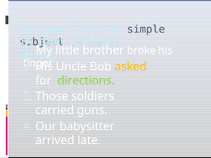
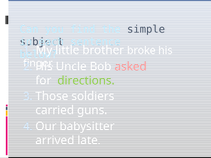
asked colour: yellow -> pink (131, 67)
